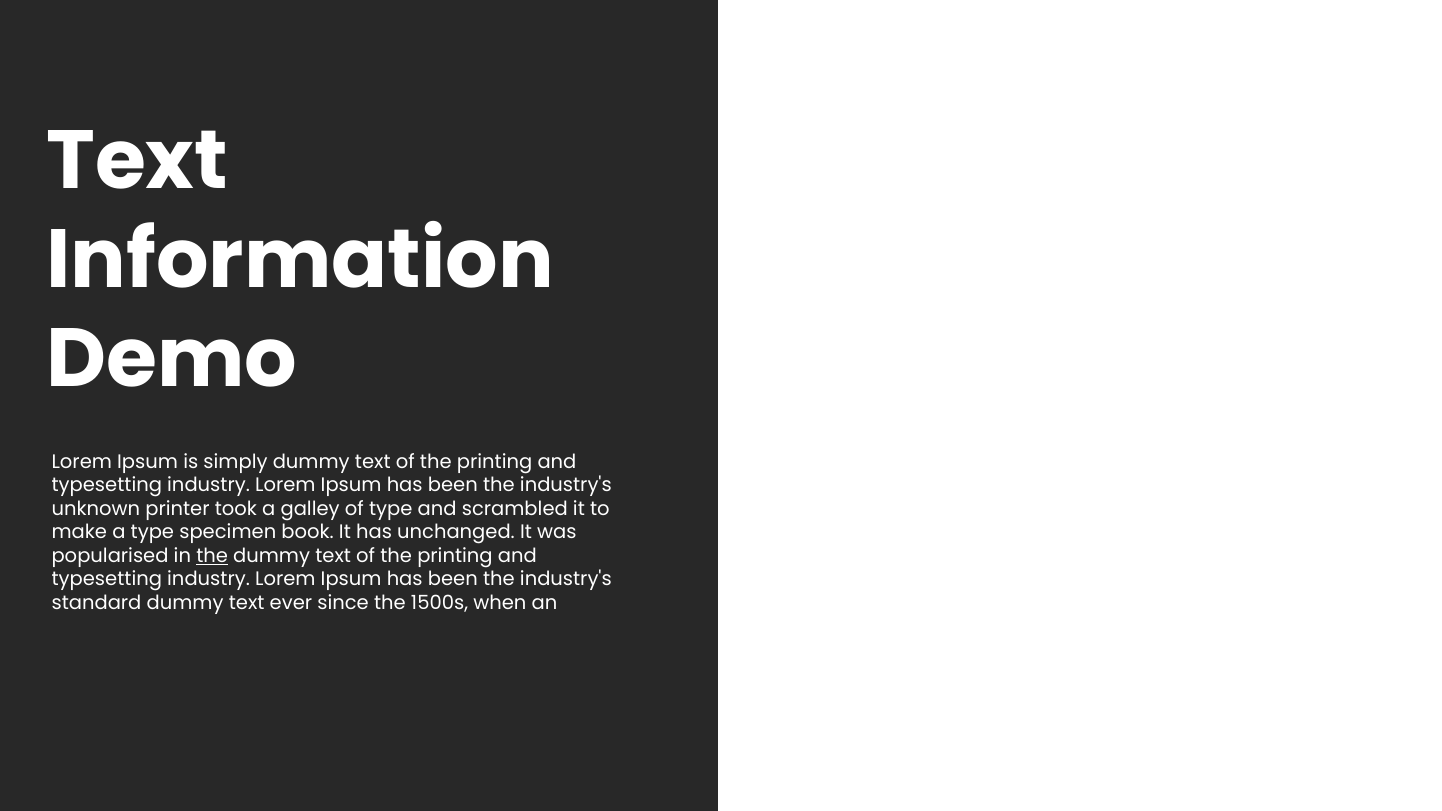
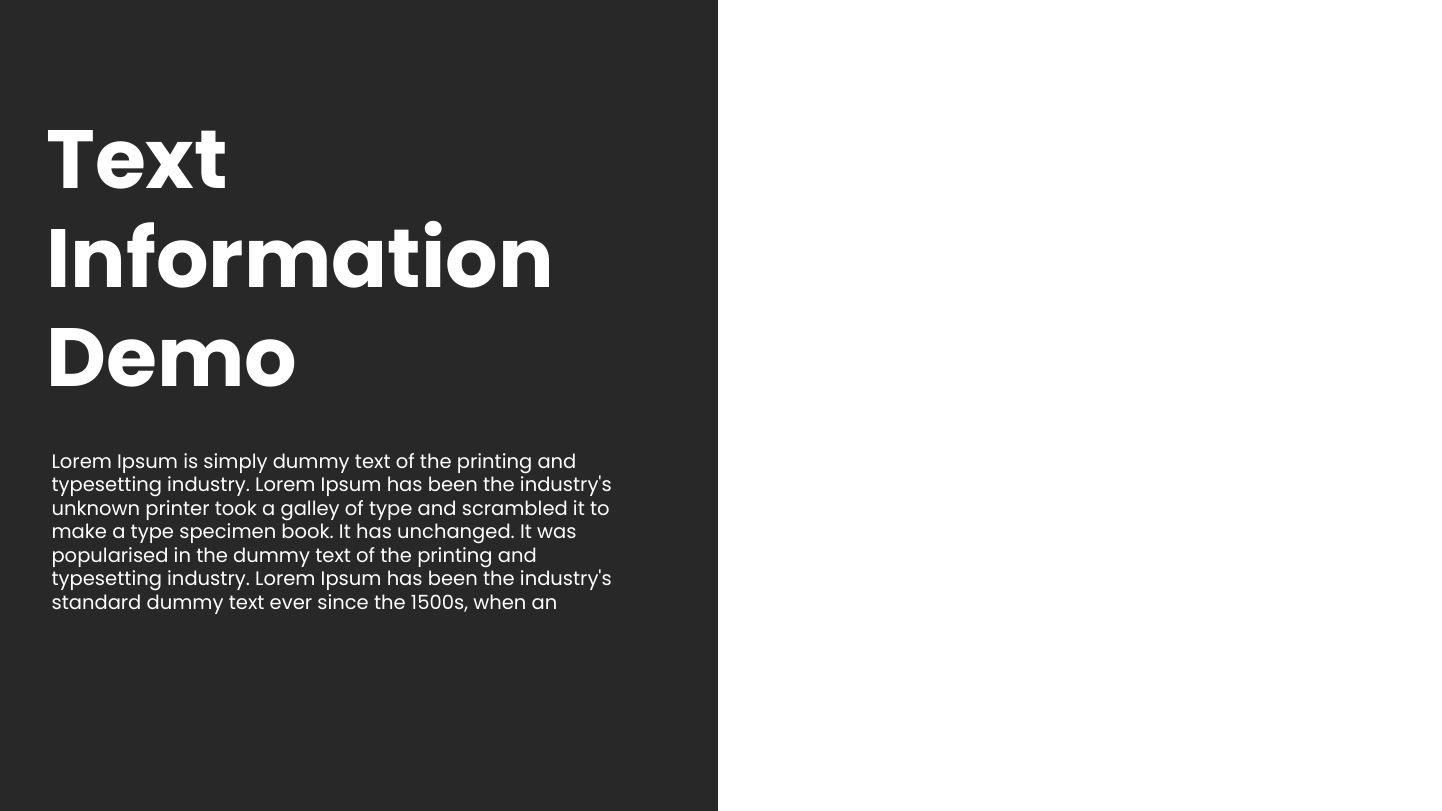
the underline: present -> none (212, 556)
